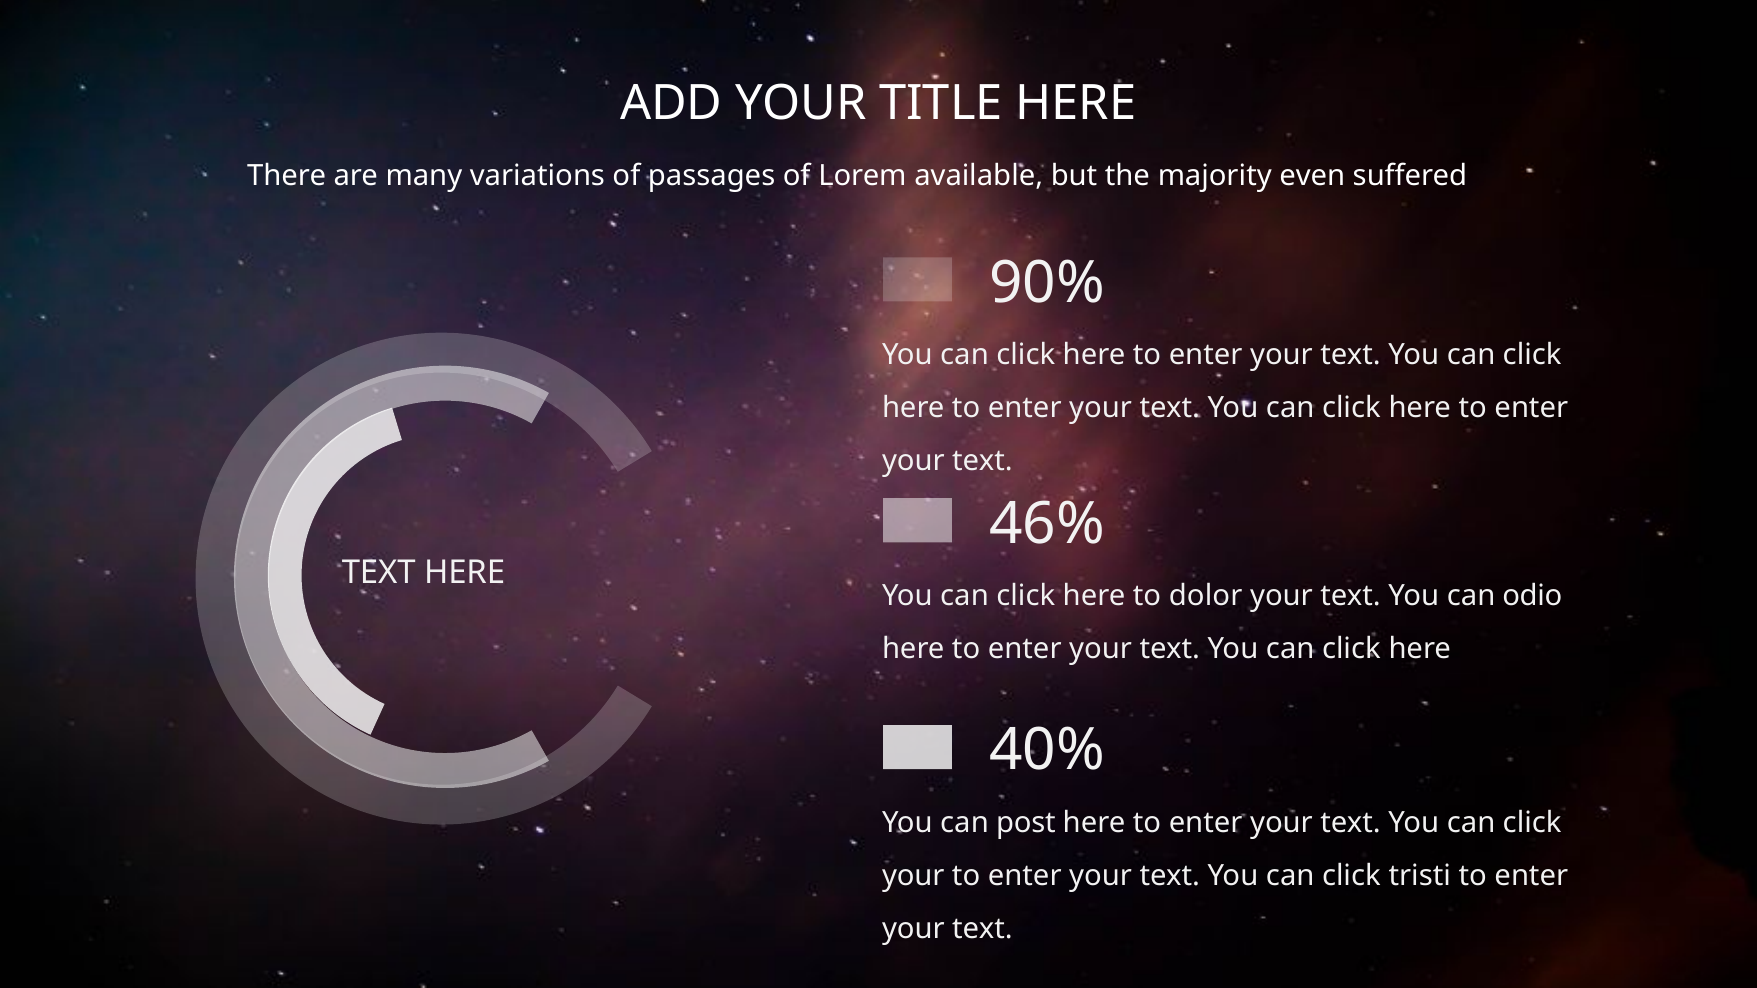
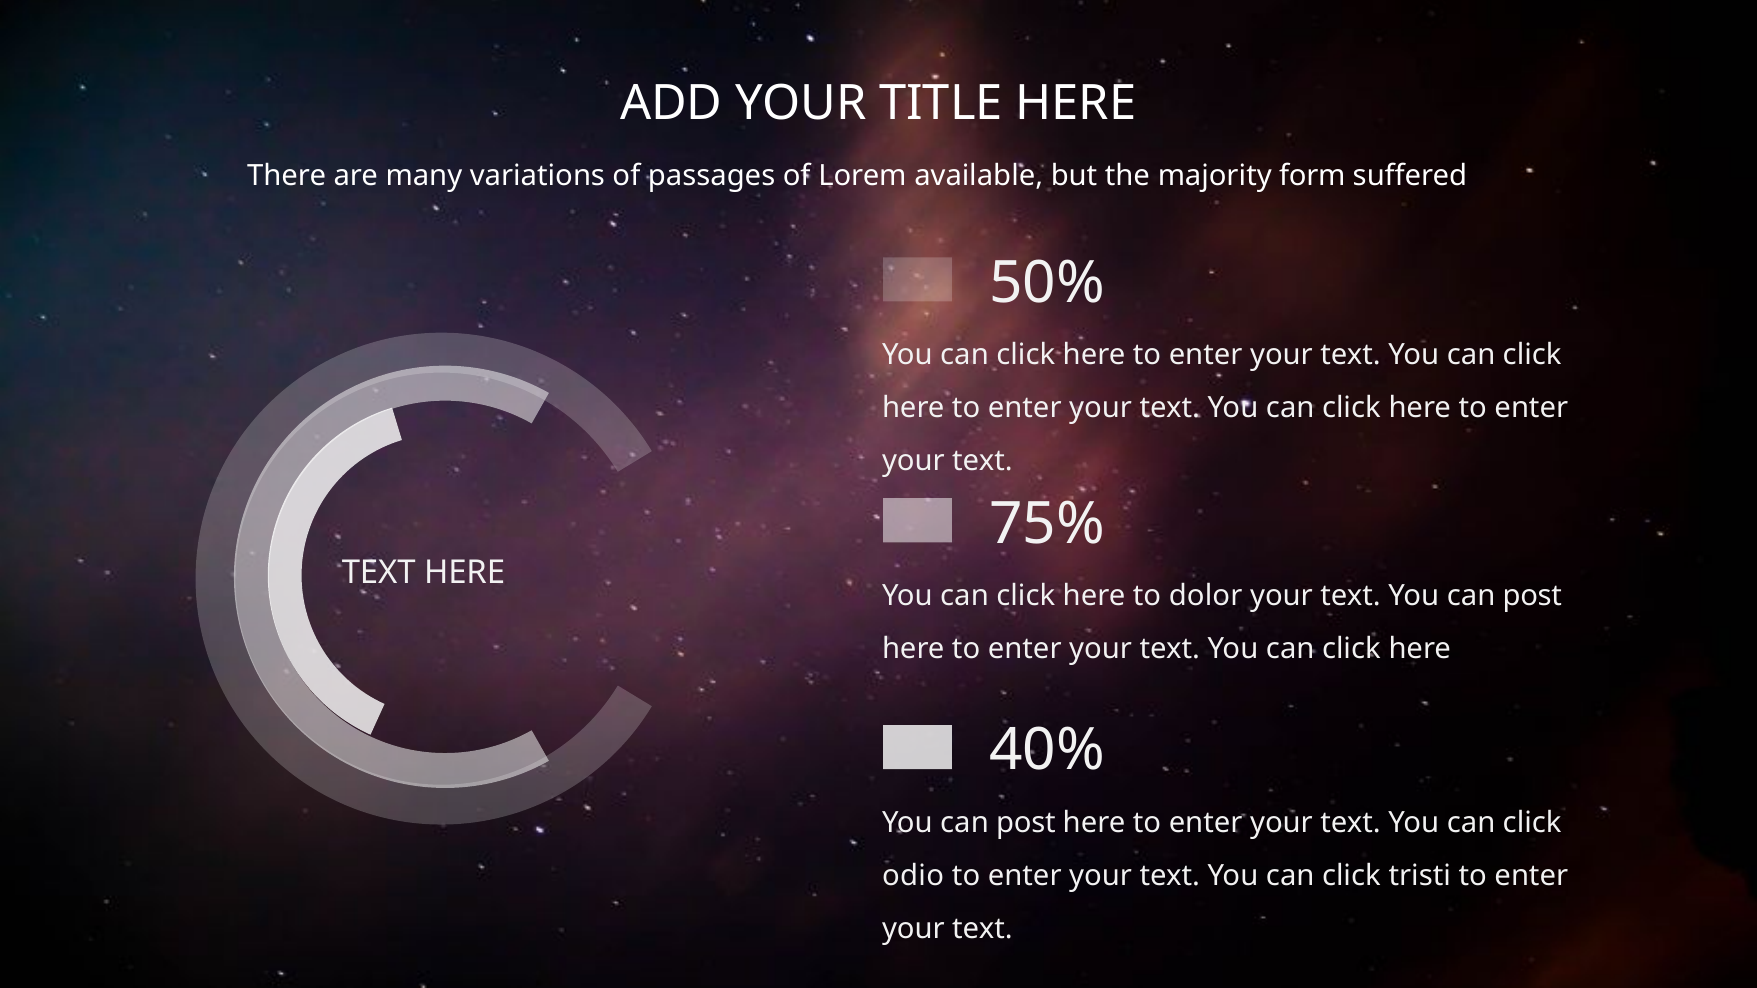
even: even -> form (1312, 176)
90%: 90% -> 50% (1047, 283)
46%: 46% -> 75% (1047, 524)
text You can odio: odio -> post (1532, 596)
your: your -> odio (913, 876)
